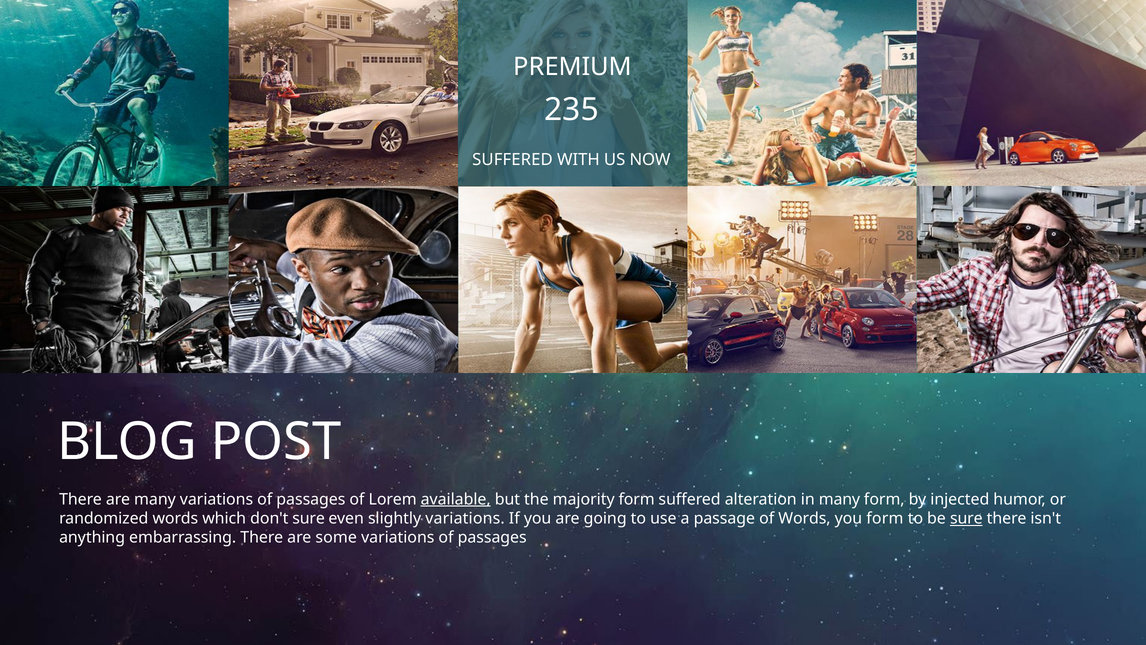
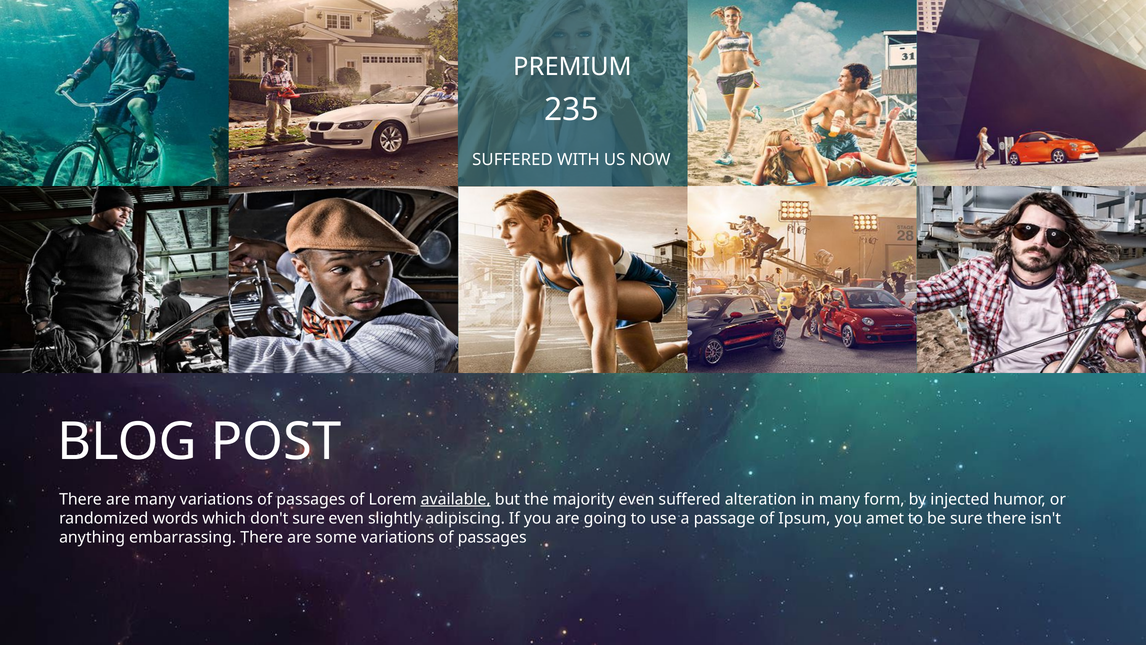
majority form: form -> even (637, 499)
slightly variations: variations -> adipiscing (465, 518)
of Words: Words -> Ipsum (804, 518)
you form: form -> amet (885, 518)
sure underline: present -> none (966, 518)
